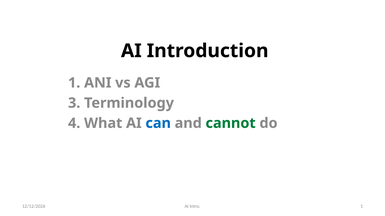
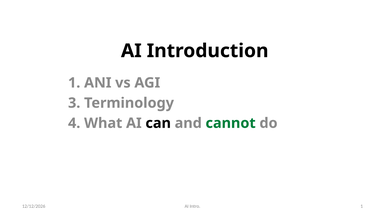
can colour: blue -> black (158, 123)
